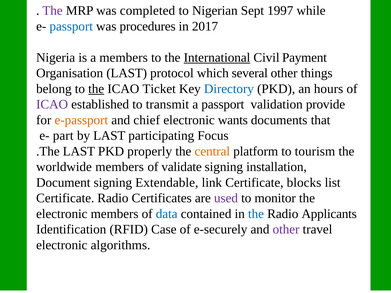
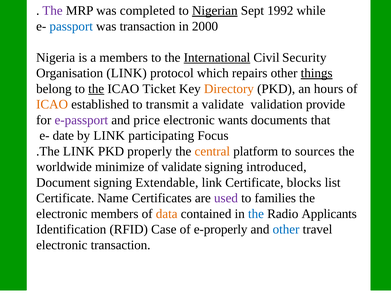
Nigerian underline: none -> present (215, 11)
1997: 1997 -> 1992 (280, 11)
was procedures: procedures -> transaction (148, 26)
2017: 2017 -> 2000 (205, 26)
Payment: Payment -> Security (304, 58)
Organisation LAST: LAST -> LINK (127, 73)
several: several -> repairs (250, 73)
things underline: none -> present (317, 73)
Directory colour: blue -> orange (229, 89)
ICAO colour: purple -> orange (52, 104)
a passport: passport -> validate (223, 104)
e-passport colour: orange -> purple (81, 120)
chief: chief -> price (147, 120)
part: part -> date (63, 136)
by LAST: LAST -> LINK (109, 136)
.The LAST: LAST -> LINK (79, 151)
tourism: tourism -> sources (315, 151)
worldwide members: members -> minimize (120, 167)
installation: installation -> introduced (276, 167)
Certificate Radio: Radio -> Name (113, 198)
monitor: monitor -> families (275, 198)
data colour: blue -> orange (167, 214)
e-securely: e-securely -> e-properly (221, 230)
other colour: purple -> blue (286, 230)
electronic algorithms: algorithms -> transaction (121, 245)
